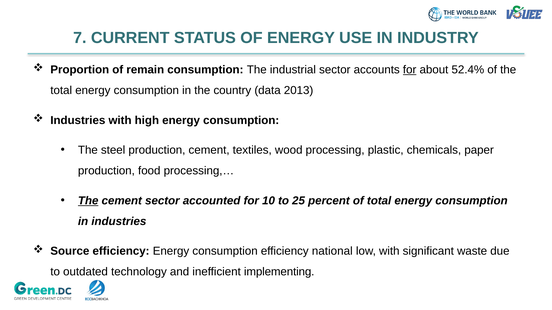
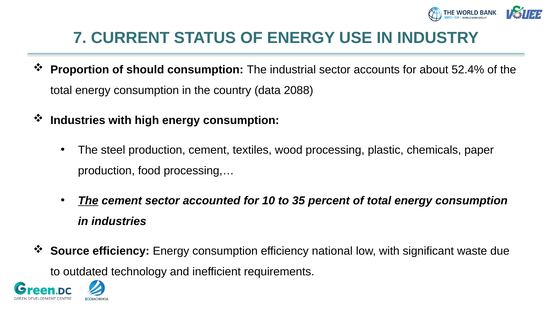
remain: remain -> should (145, 70)
for underline: present -> none (410, 70)
2013: 2013 -> 2088 (299, 91)
25: 25 -> 35 (299, 201)
implementing: implementing -> requirements (279, 272)
